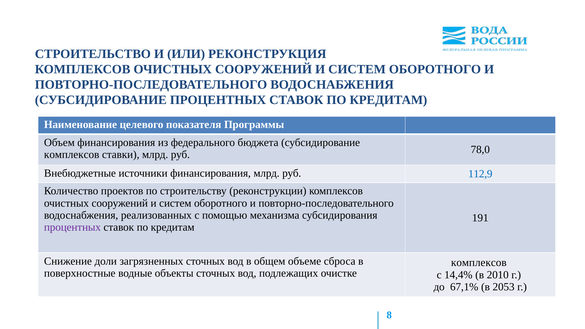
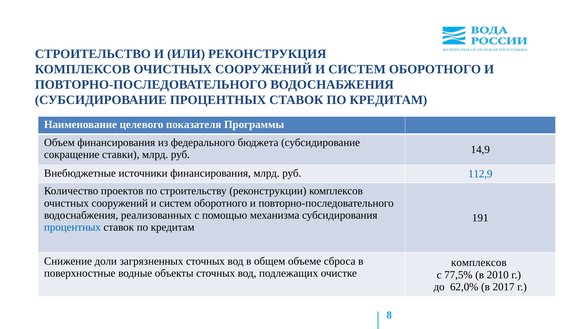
комплексов: комплексов -> сокращение (72, 155)
78,0: 78,0 -> 14,9 (480, 150)
процентных colour: purple -> blue (72, 227)
14,4%: 14,4% -> 77,5% (458, 275)
67,1%: 67,1% -> 62,0% (464, 287)
2053: 2053 -> 2017 (504, 287)
